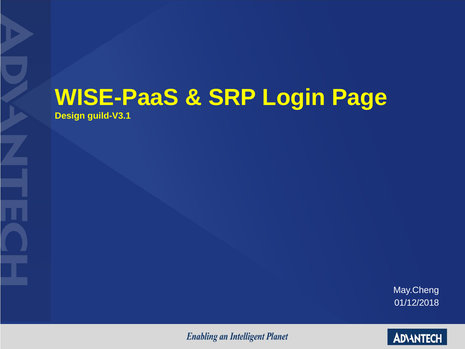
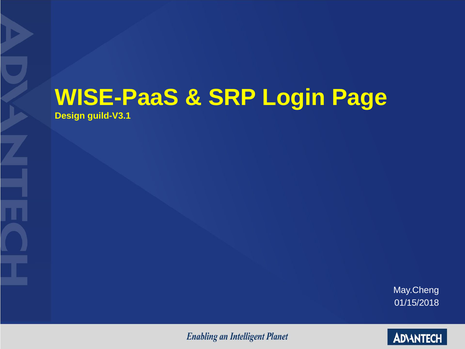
01/12/2018: 01/12/2018 -> 01/15/2018 (417, 303)
